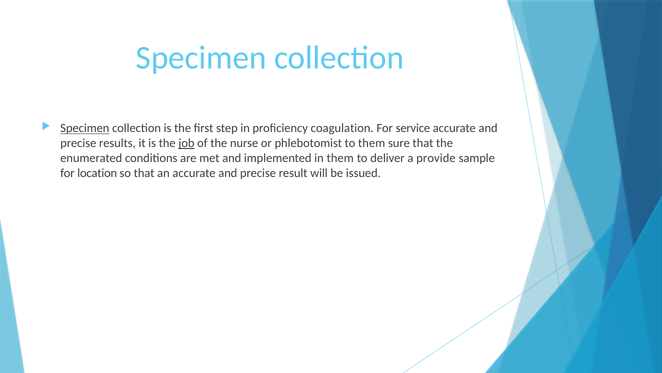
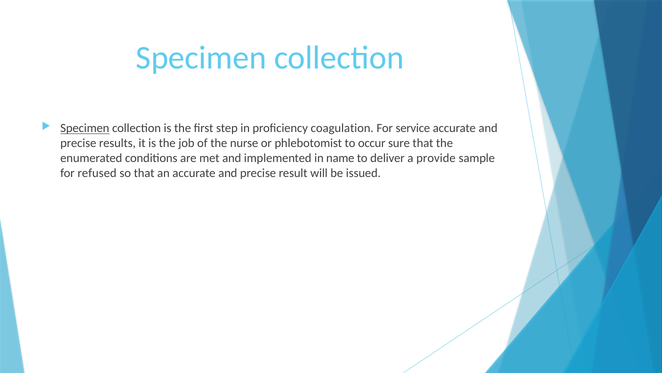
job underline: present -> none (186, 143)
to them: them -> occur (372, 143)
in them: them -> name (340, 158)
location: location -> refused (97, 173)
